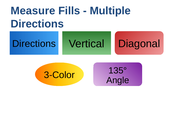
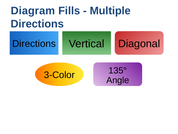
Measure: Measure -> Diagram (33, 11)
